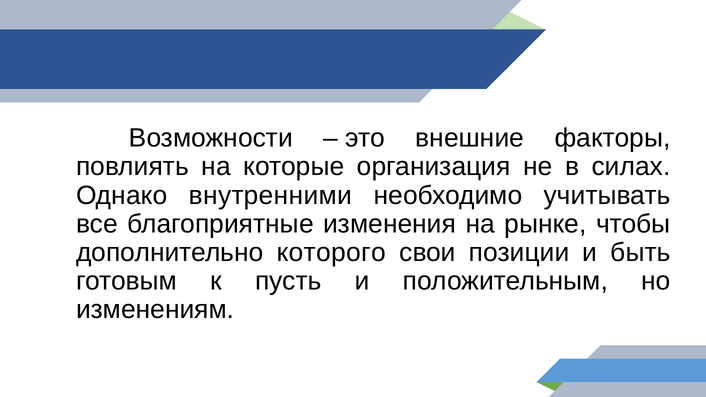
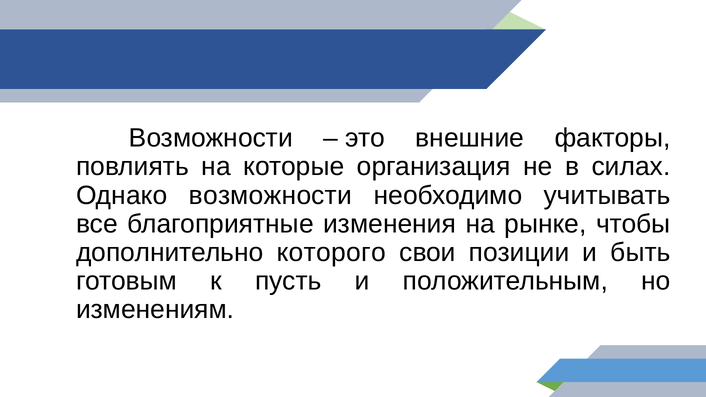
Однако внутренними: внутренними -> возможности (270, 195)
